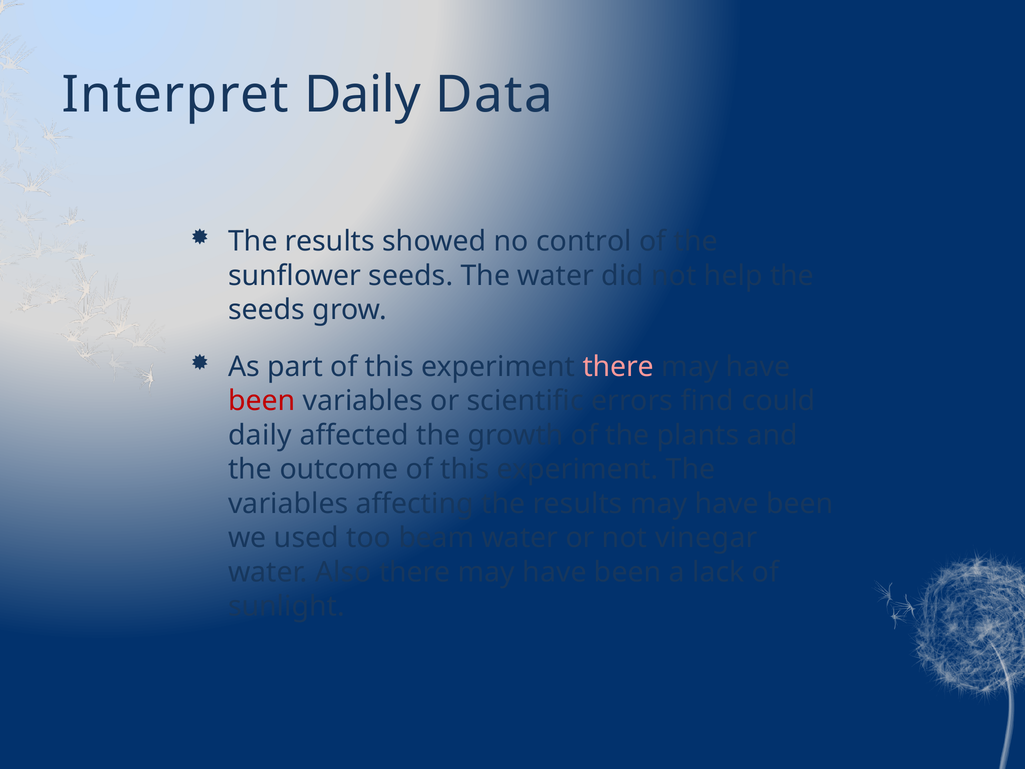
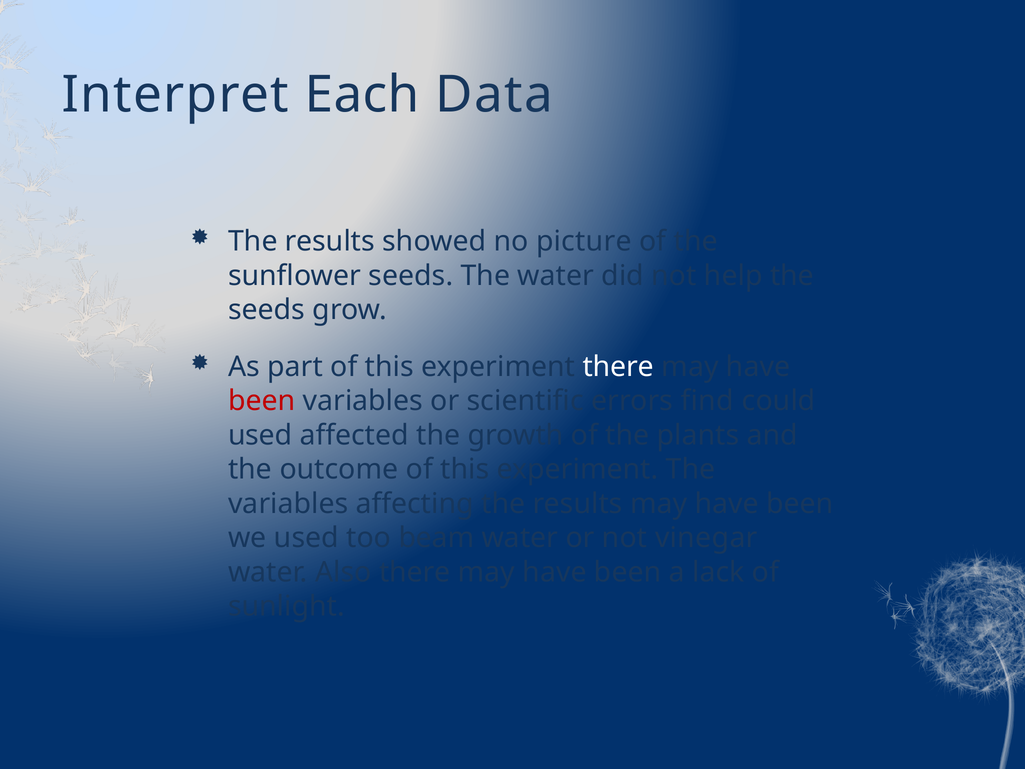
Interpret Daily: Daily -> Each (362, 95)
control: control -> picture (584, 241)
there colour: pink -> white (618, 367)
daily: daily -> used (260, 435)
